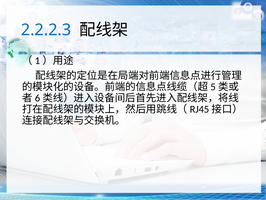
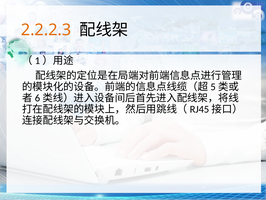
2.2.2.3 colour: blue -> orange (46, 30)
